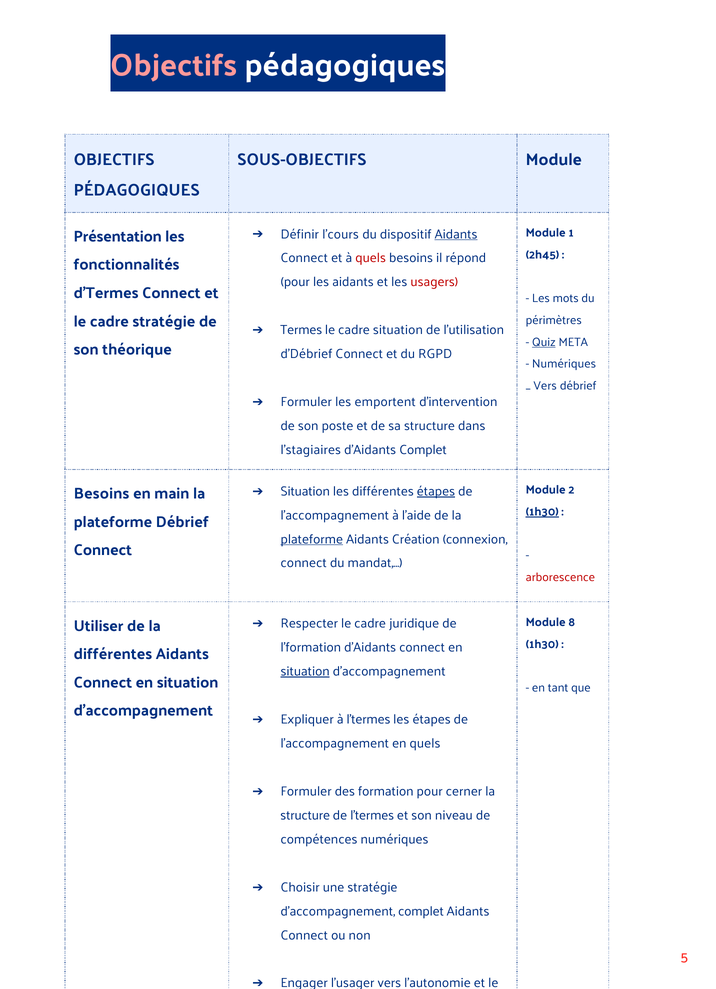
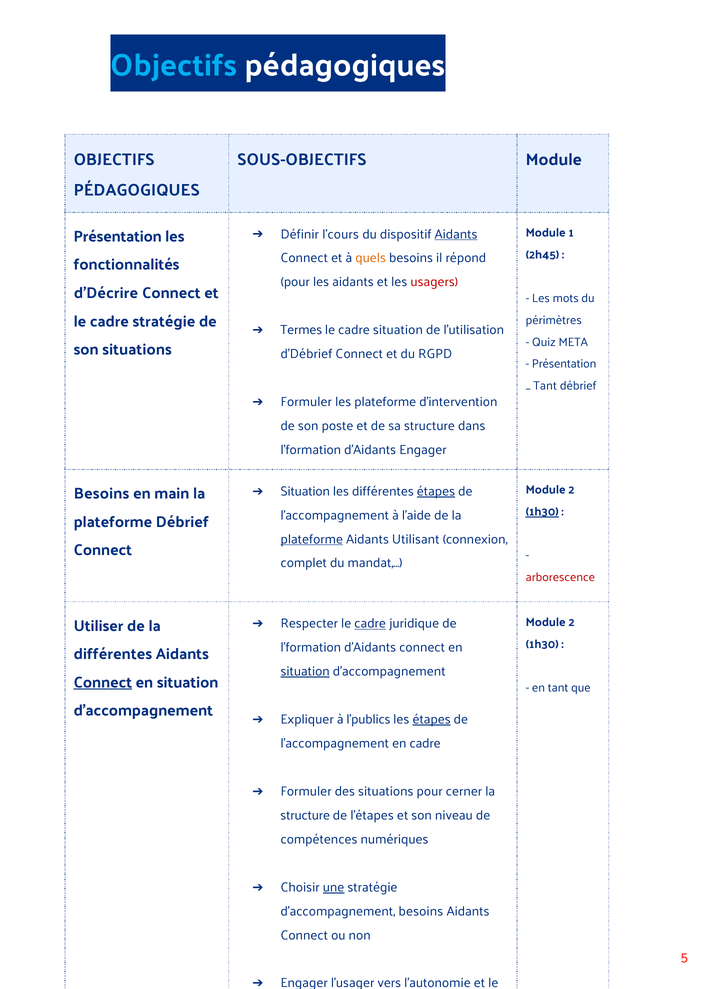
Objectifs colour: pink -> light blue (174, 66)
quels colour: red -> orange (371, 258)
d’Termes: d’Termes -> d’Décrire (106, 293)
Quiz underline: present -> none (544, 342)
son théorique: théorique -> situations (137, 350)
Numériques: Numériques -> Présentation (564, 364)
Vers: Vers -> Tant (545, 386)
les emportent: emportent -> plateforme (385, 402)
l’stagiaires: l’stagiaires -> l’formation (311, 450)
d’Aidants Complet: Complet -> Engager (423, 450)
Création: Création -> Utilisant (416, 539)
connect: connect -> complet (304, 563)
cadre underline: none -> present (370, 623)
8: 8 -> 2 (572, 622)
Connect underline: none -> present (103, 682)
à l’termes: l’termes -> l’publics (368, 719)
étapes underline: none -> present (432, 719)
en quels: quels -> cadre (425, 743)
des formation: formation -> situations (386, 791)
de l’termes: l’termes -> l’étapes (372, 815)
une underline: none -> present (334, 887)
d’accompagnement complet: complet -> besoins (421, 911)
